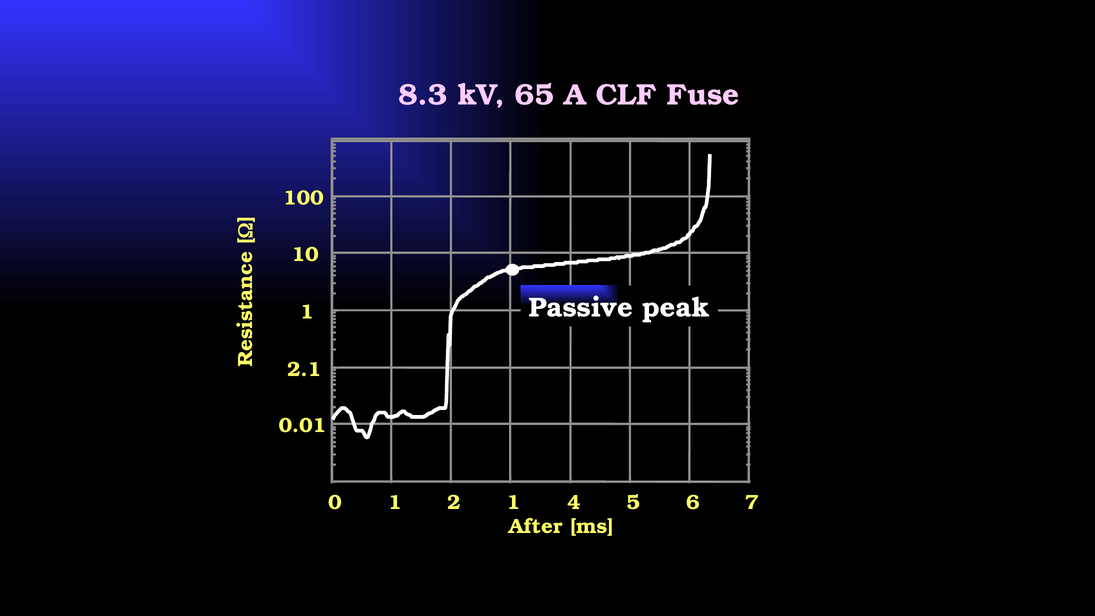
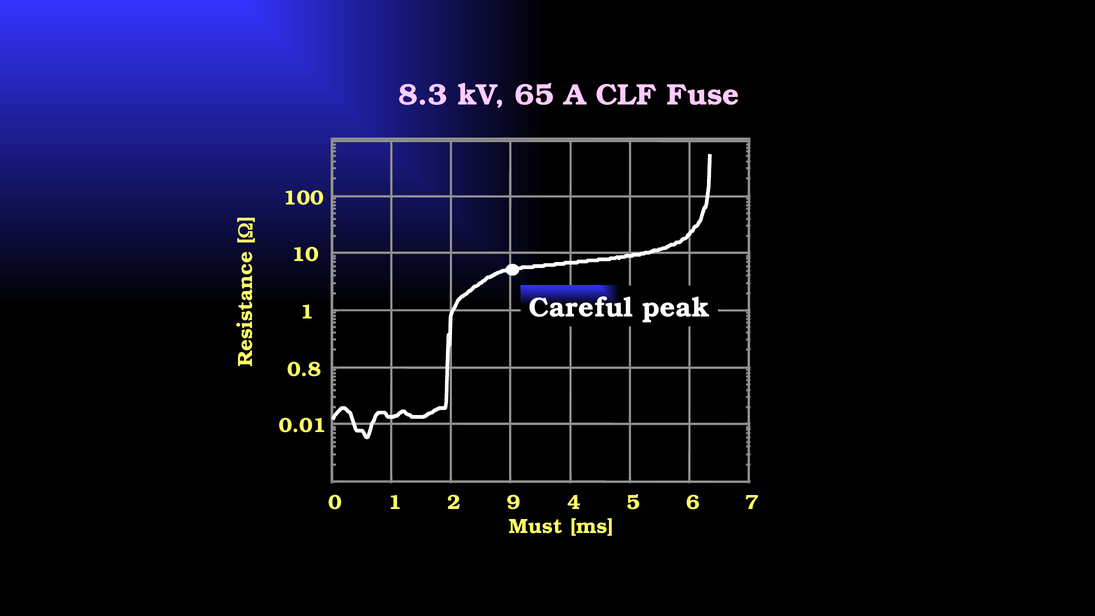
Passive: Passive -> Careful (581, 308)
2.1: 2.1 -> 0.8 (304, 369)
2 1: 1 -> 9 (514, 502)
After: After -> Must (536, 527)
